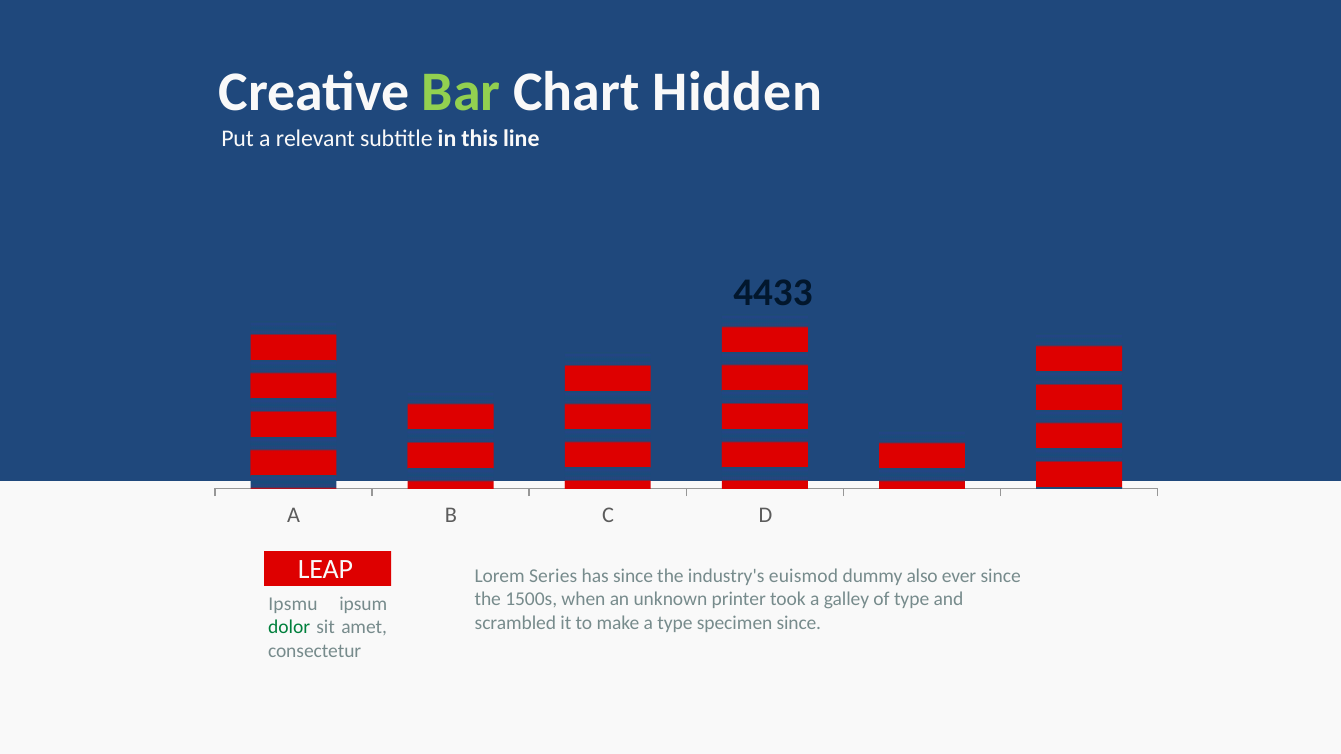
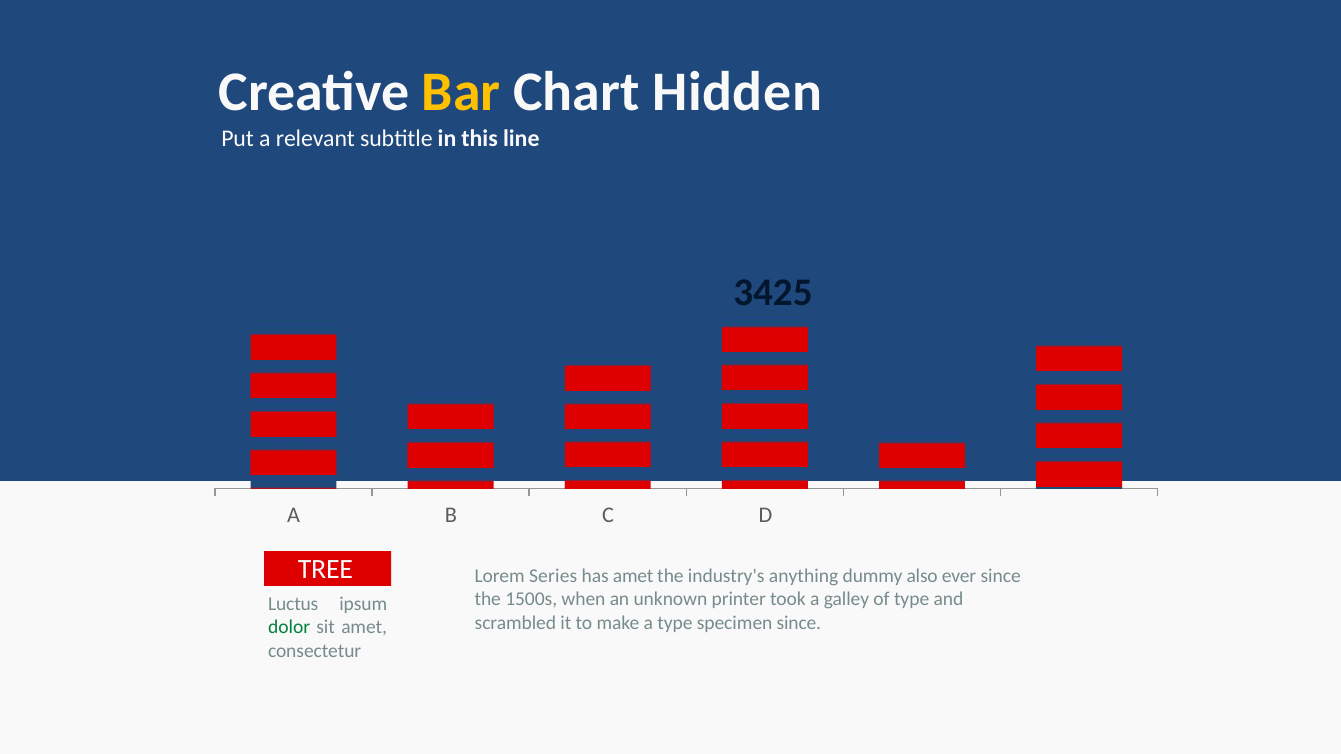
Bar colour: light green -> yellow (461, 92)
4433: 4433 -> 3425 (773, 293)
LEAP: LEAP -> TREE (325, 570)
has since: since -> amet (633, 576)
euismod: euismod -> anything (804, 576)
Ipsmu: Ipsmu -> Luctus (293, 604)
